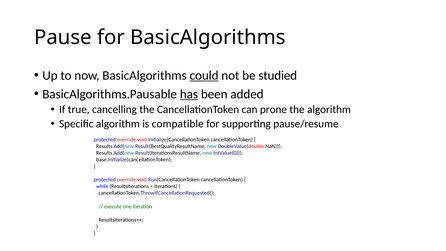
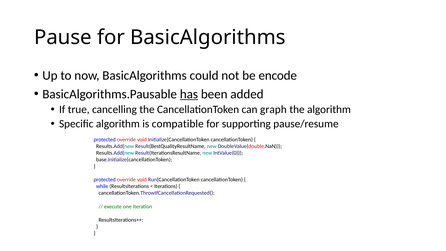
could underline: present -> none (204, 75)
studied: studied -> encode (278, 75)
prone: prone -> graph (273, 109)
